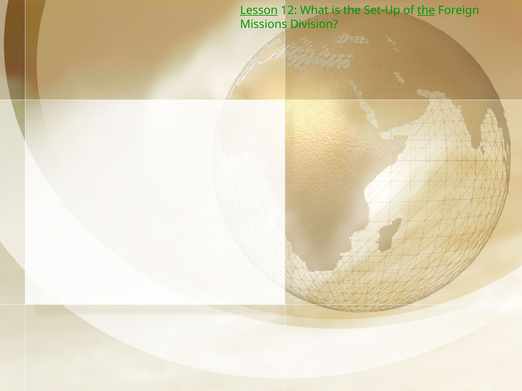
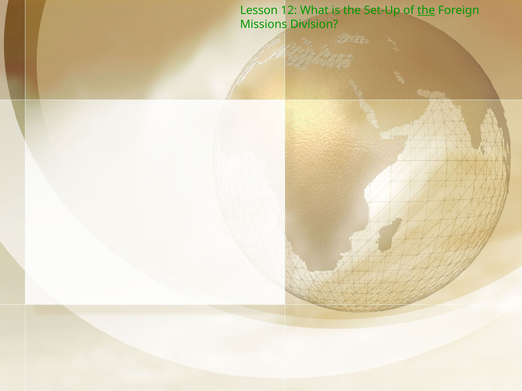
Lesson underline: present -> none (259, 10)
